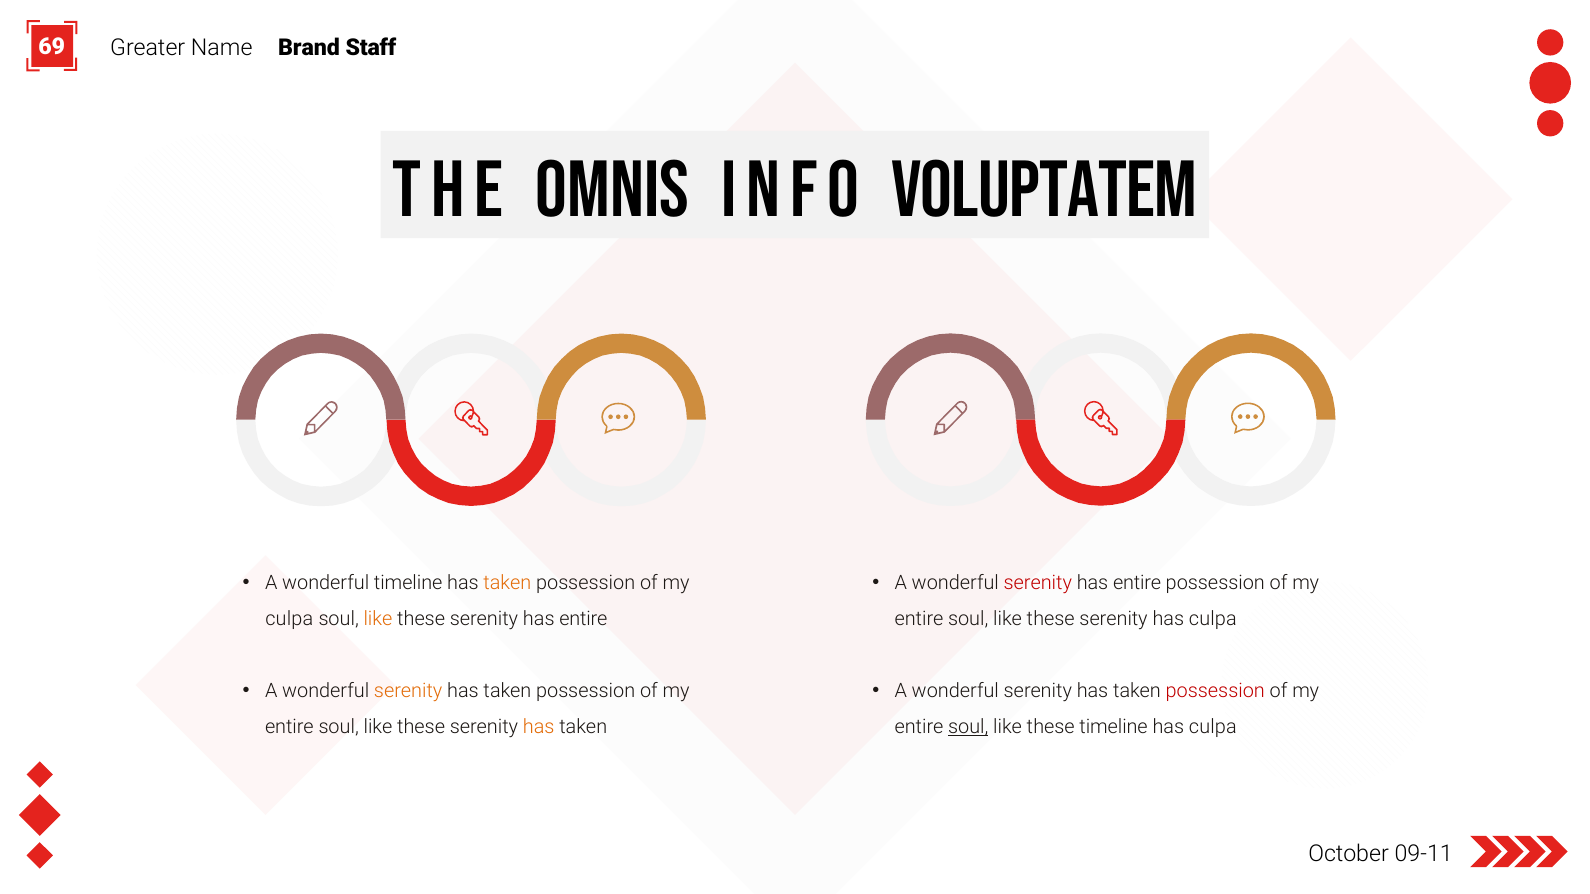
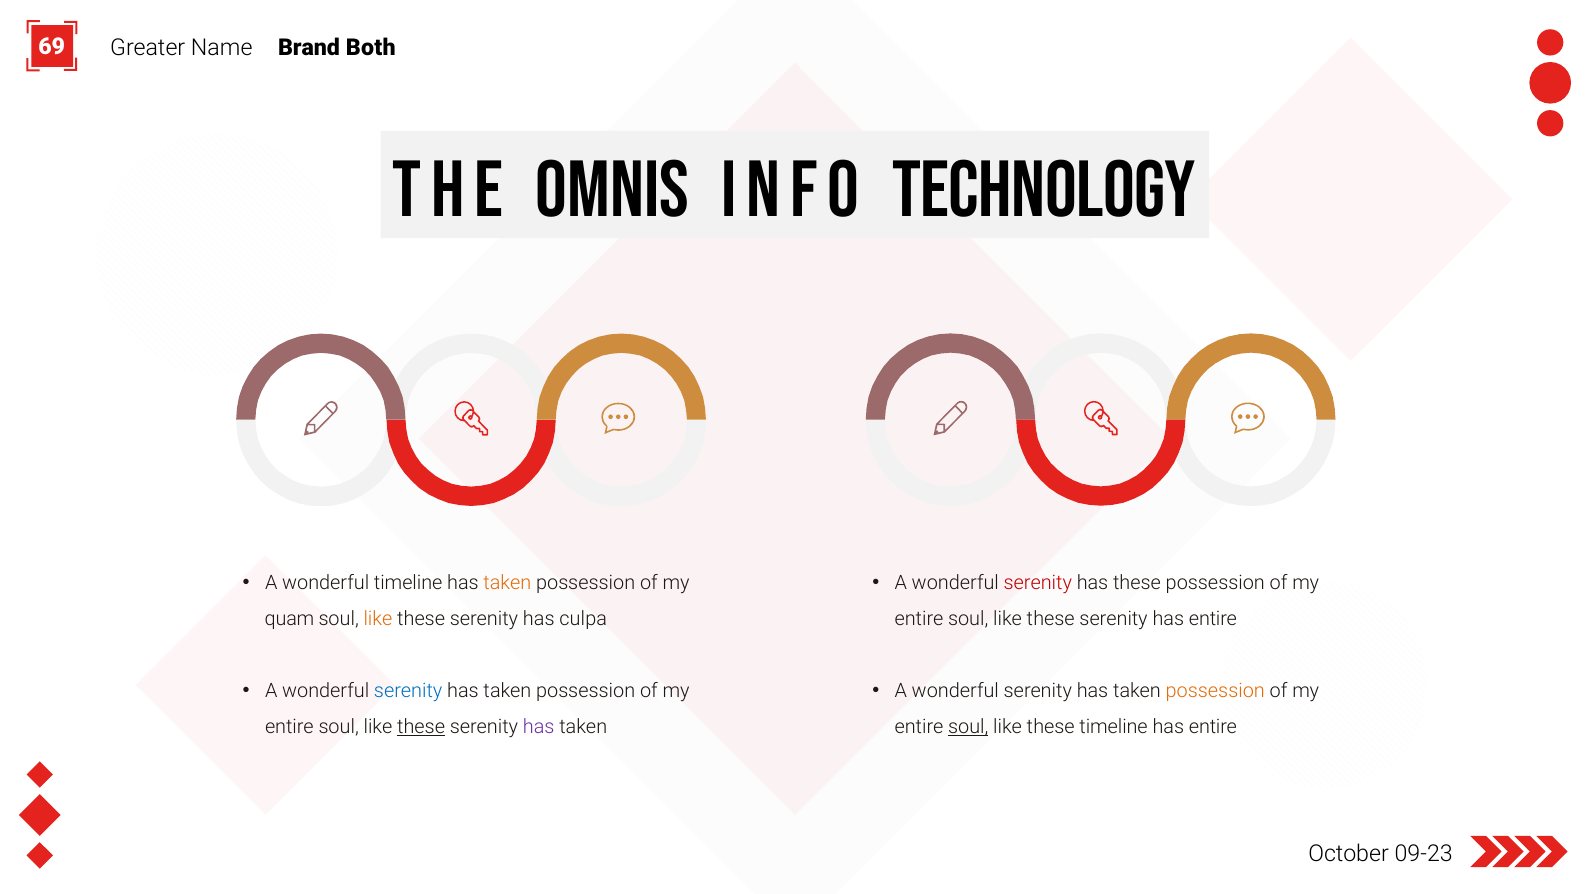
Staff: Staff -> Both (371, 48)
voluptatem: voluptatem -> technology (1044, 190)
entire: entire -> these (1137, 583)
serenity has culpa: culpa -> entire (1213, 619)
culpa: culpa -> quam (289, 619)
these serenity has entire: entire -> culpa (583, 619)
possession colour: red -> orange (1215, 691)
serenity colour: orange -> blue (408, 692)
culpa: culpa -> entire (1213, 727)
these underline: none -> present (421, 727)
has colour: orange -> purple (539, 727)
09-11: 09-11 -> 09-23 (1424, 854)
